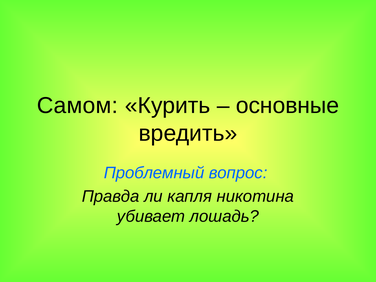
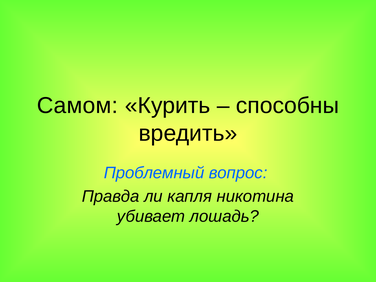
основные: основные -> способны (288, 106)
